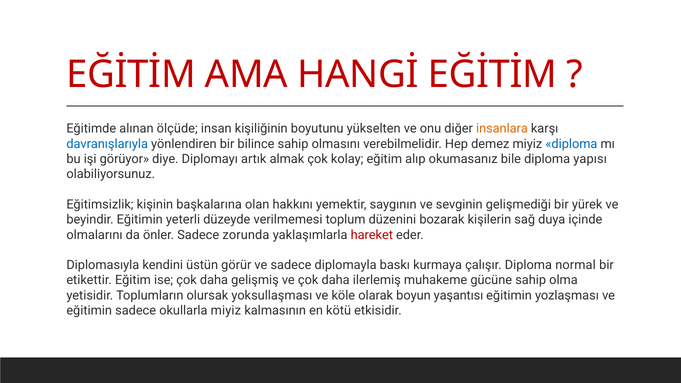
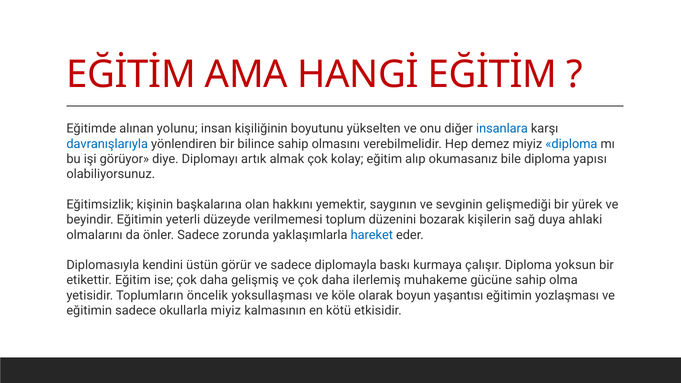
ölçüde: ölçüde -> yolunu (177, 129)
insanlara colour: orange -> blue (502, 129)
içinde: içinde -> ahlaki (585, 220)
hareket colour: red -> blue (372, 235)
normal: normal -> yoksun (576, 265)
olursak: olursak -> öncelik (207, 295)
